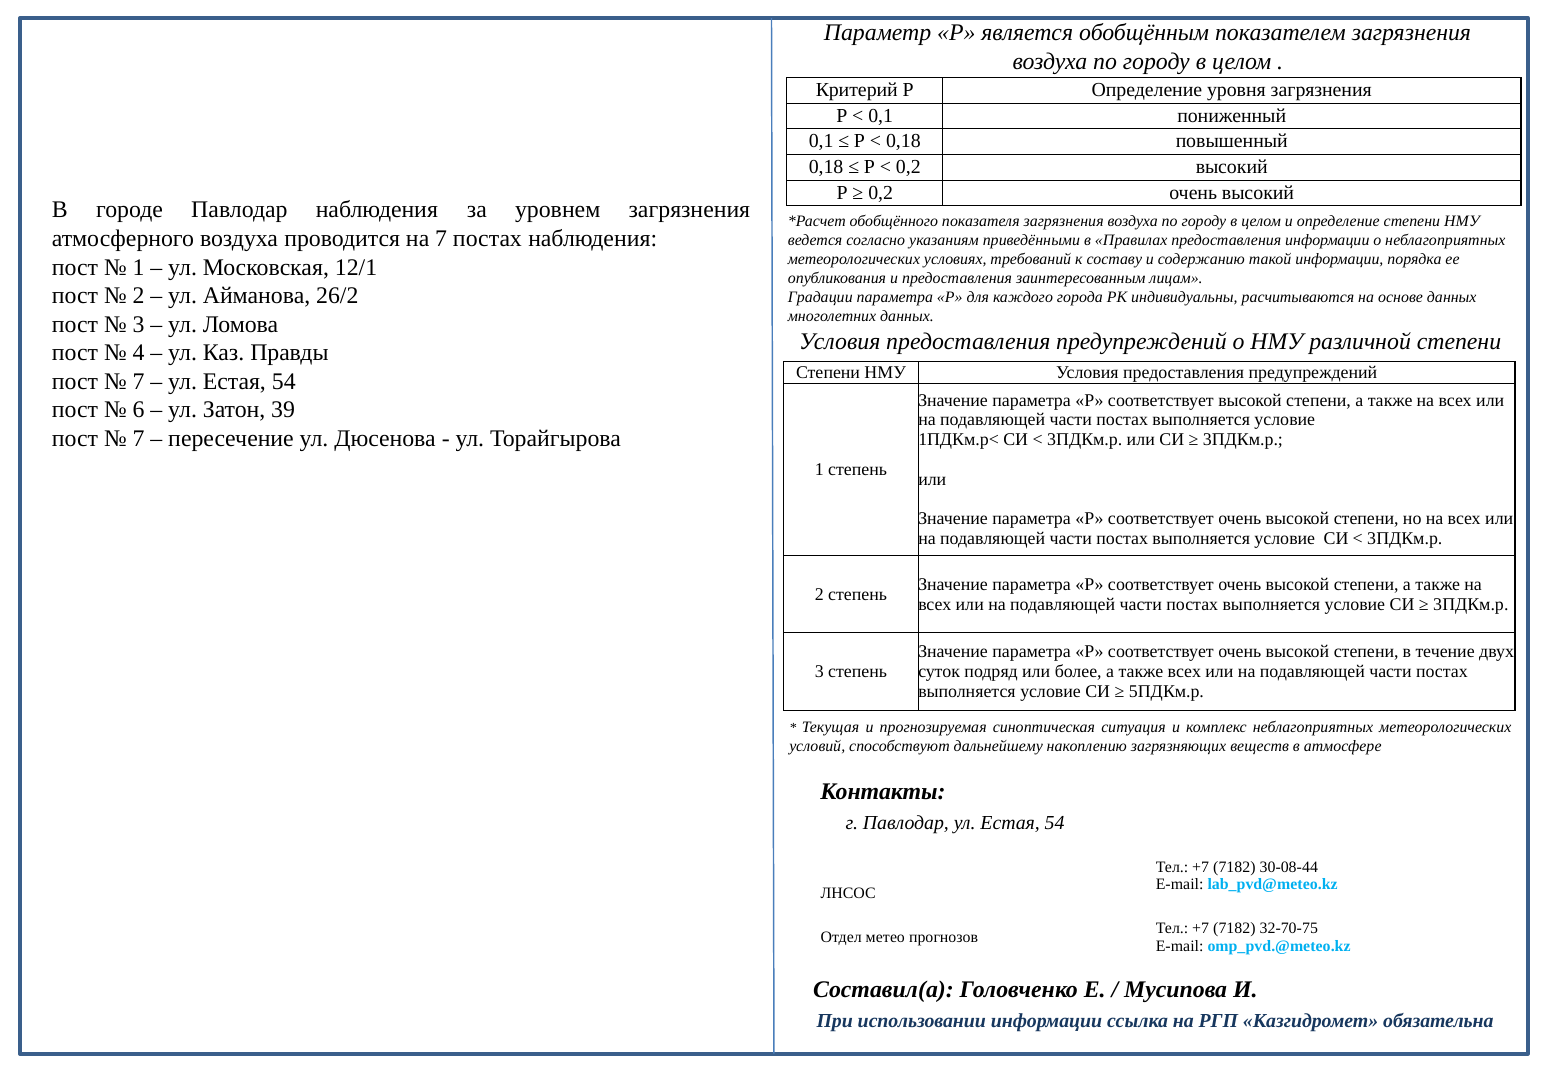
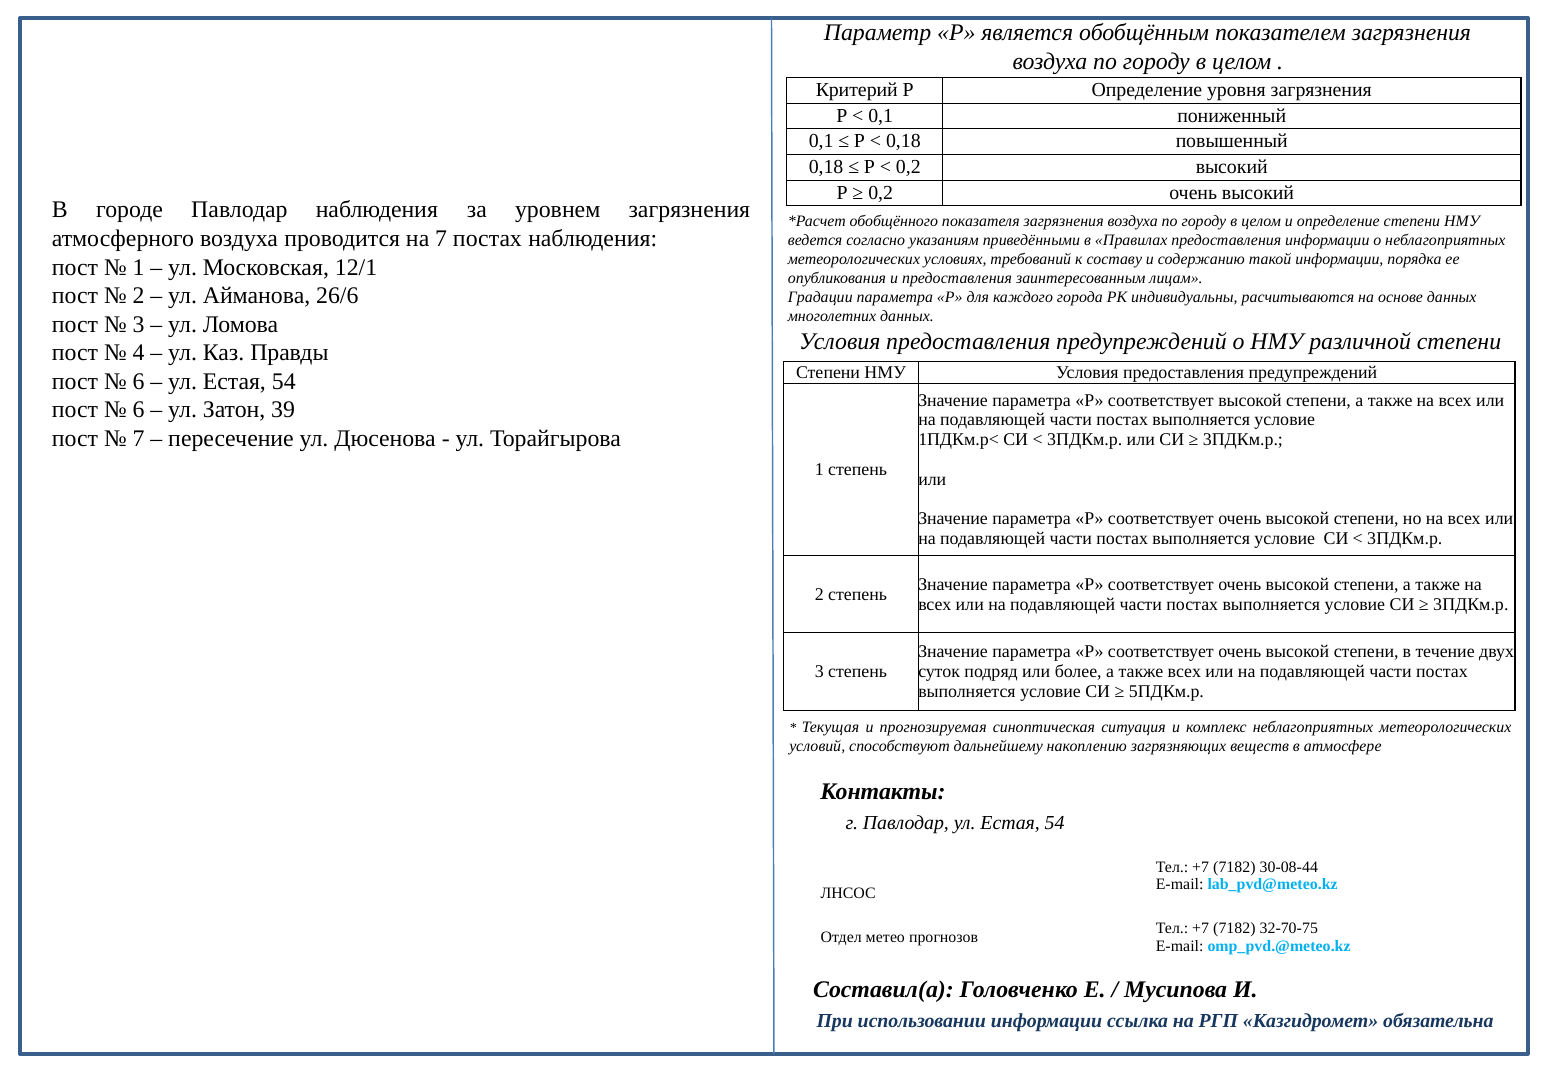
26/2: 26/2 -> 26/6 (337, 296)
7: 7 -> 6 (139, 381)
